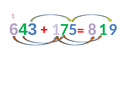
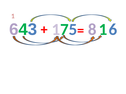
9: 9 -> 6 (113, 30)
